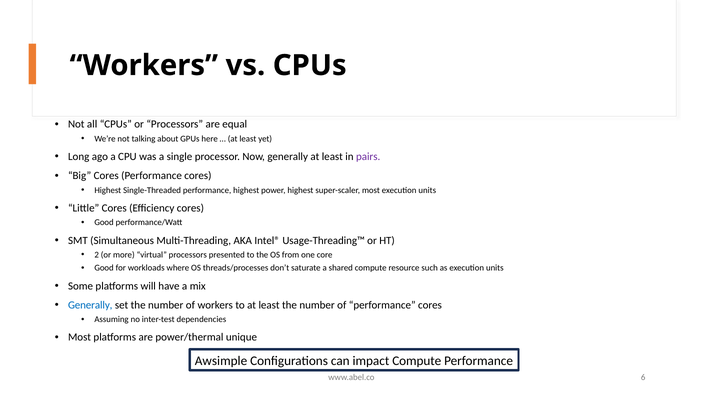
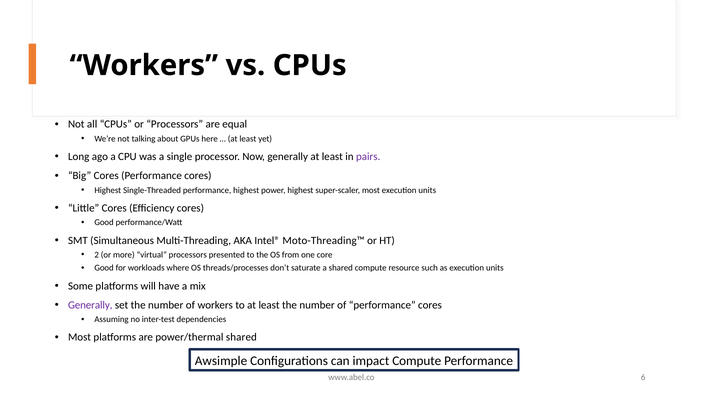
Usage-Threading™: Usage-Threading™ -> Moto-Threading™ (323, 241)
Generally colour: blue -> purple (90, 305)
power/thermal unique: unique -> shared (241, 338)
